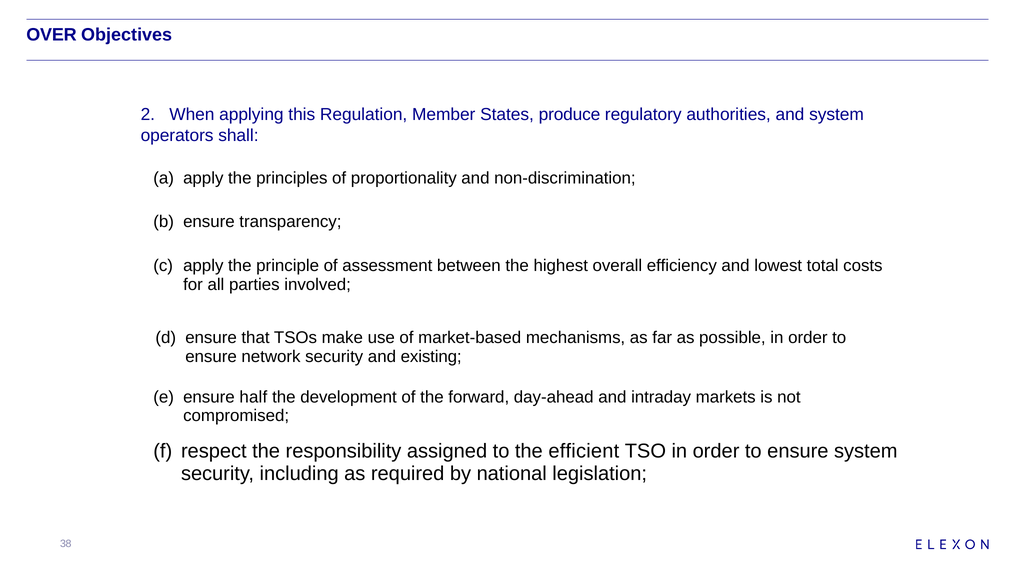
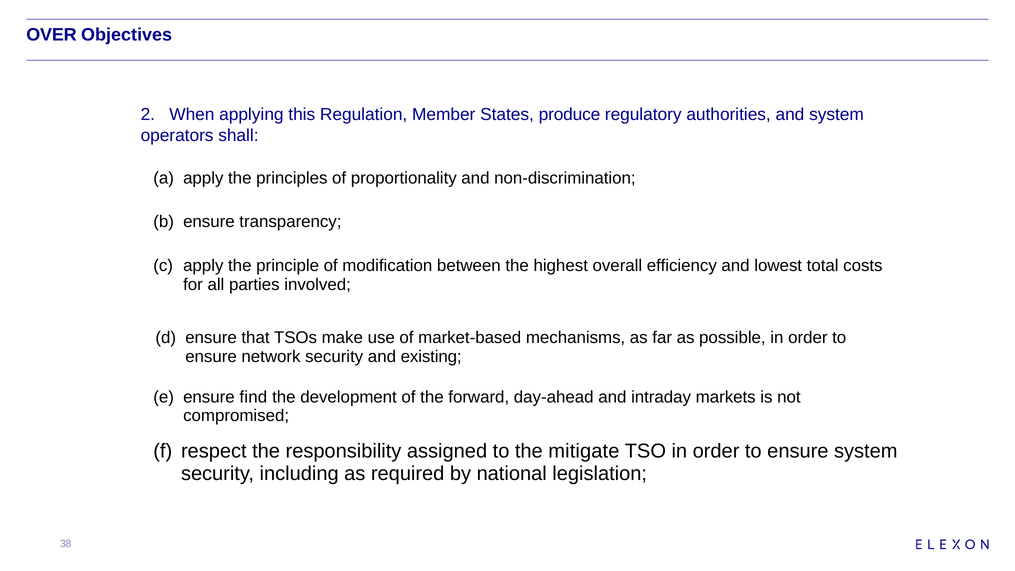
assessment: assessment -> modification (387, 266)
half: half -> find (253, 397)
efficient: efficient -> mitigate (584, 451)
